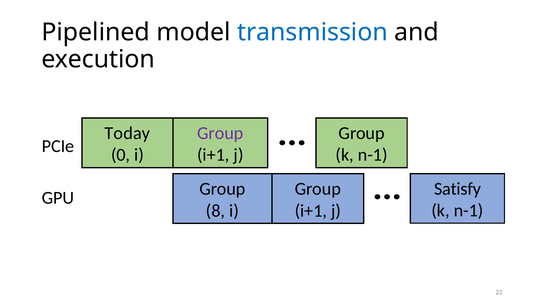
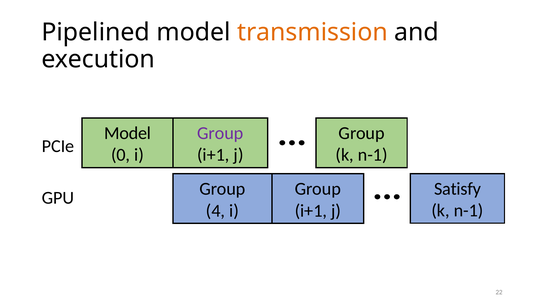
transmission colour: blue -> orange (312, 32)
Today: Today -> Model (128, 133)
8: 8 -> 4 (216, 211)
